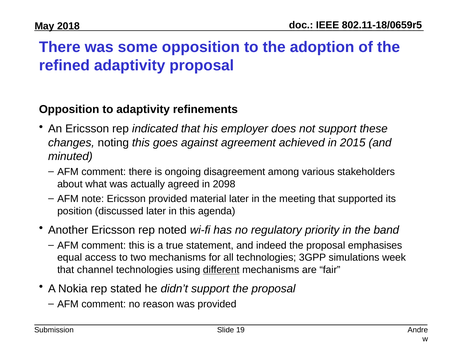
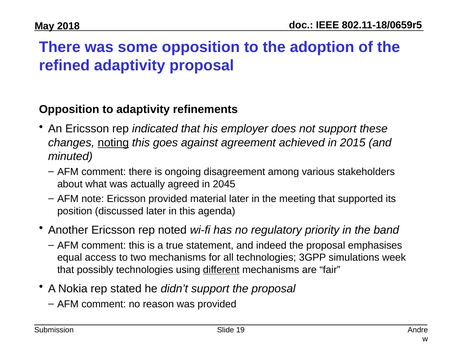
noting underline: none -> present (113, 142)
2098: 2098 -> 2045 (224, 184)
channel: channel -> possibly (95, 269)
